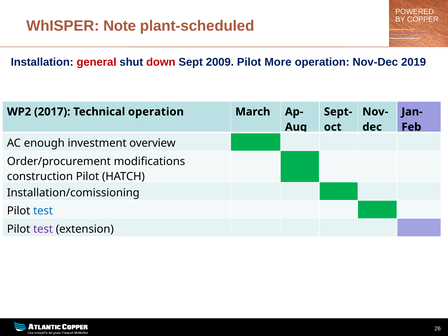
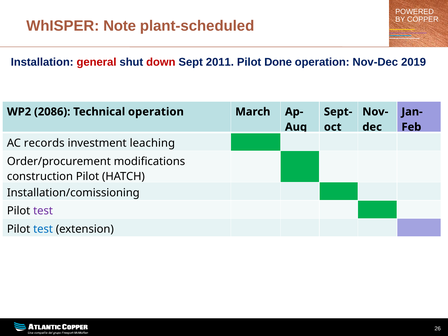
2009: 2009 -> 2011 (220, 62)
More: More -> Done (278, 62)
2017: 2017 -> 2086 (52, 112)
enough: enough -> records (44, 143)
overview: overview -> leaching (152, 143)
test colour: blue -> purple (43, 211)
test colour: purple -> blue (43, 229)
